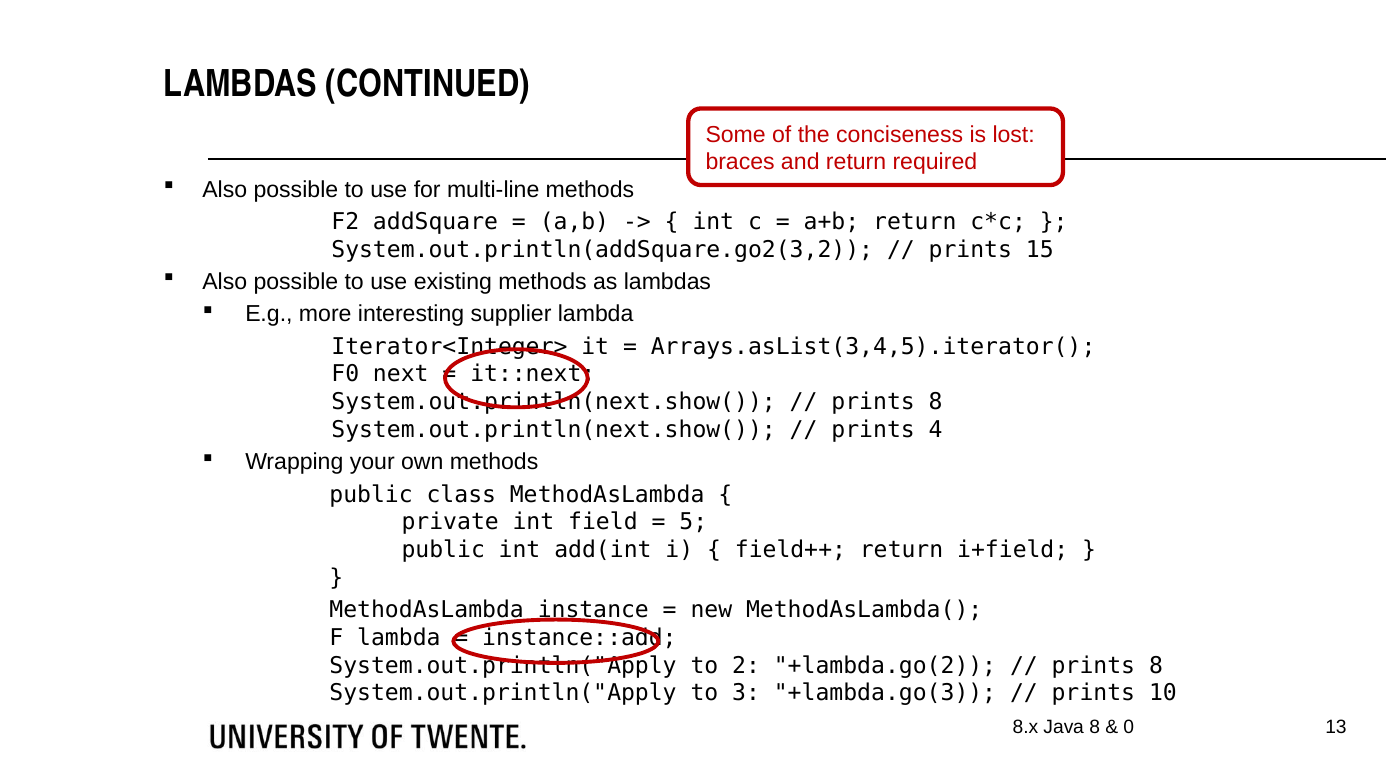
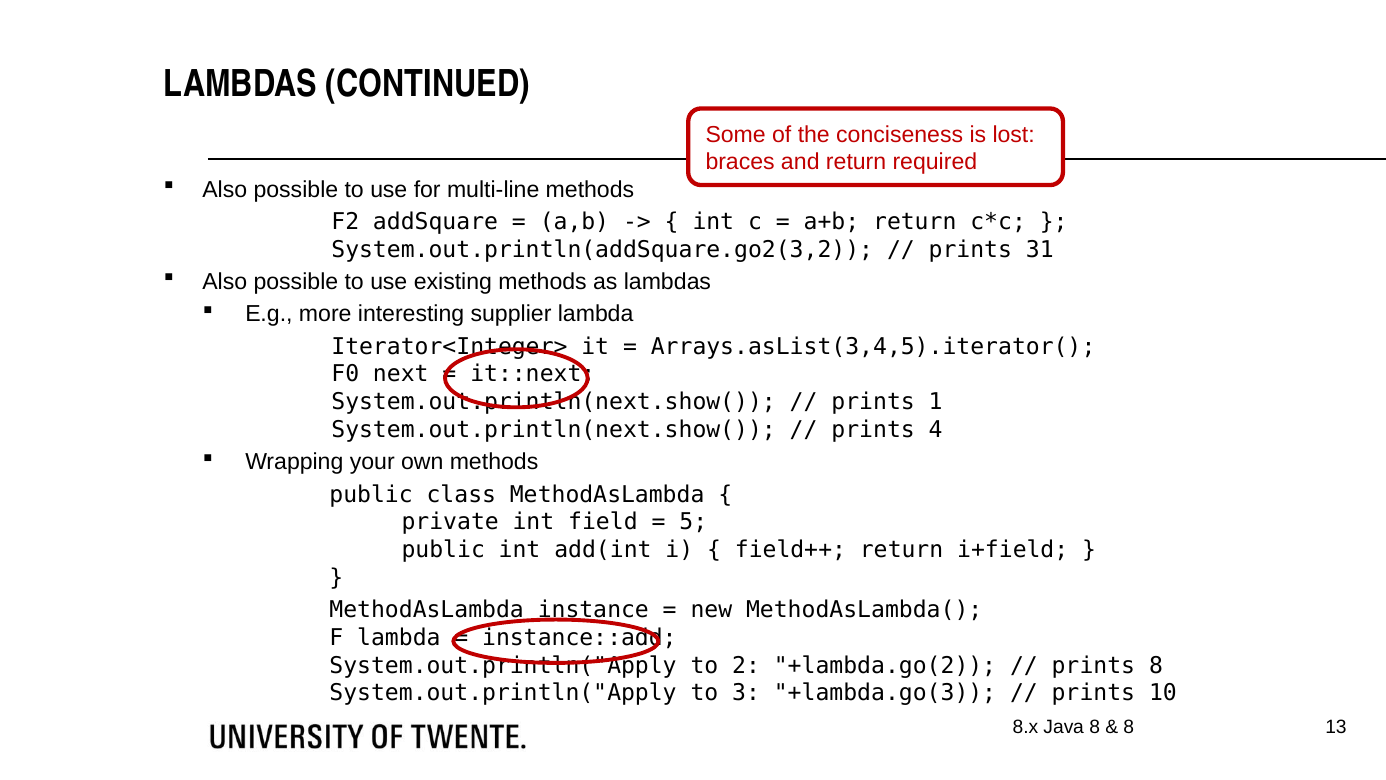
15: 15 -> 31 (1040, 249)
8: 8 -> 1 (936, 402)
0: 0 -> 8 (1129, 727)
